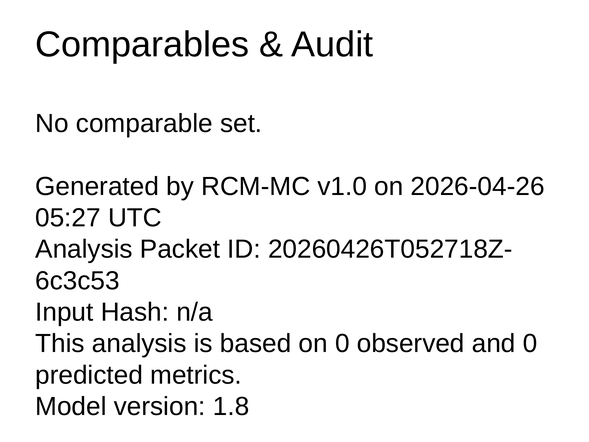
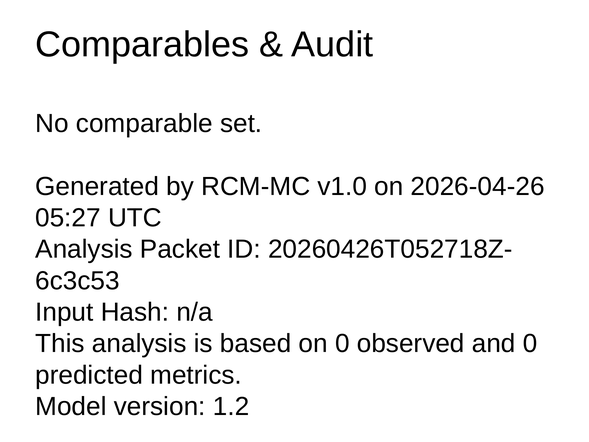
1.8: 1.8 -> 1.2 (231, 406)
